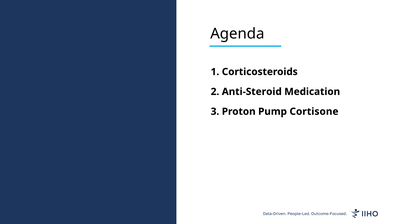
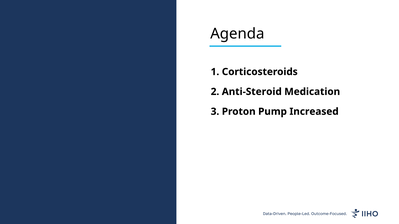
Cortisone: Cortisone -> Increased (314, 112)
